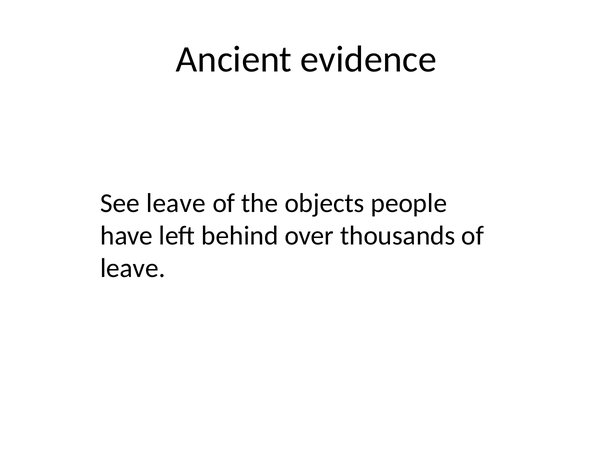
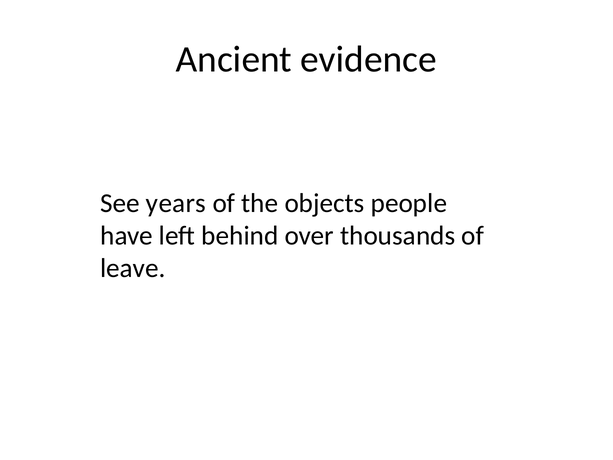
See leave: leave -> years (176, 203)
